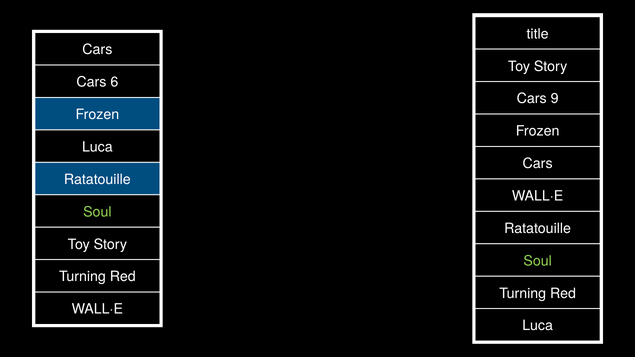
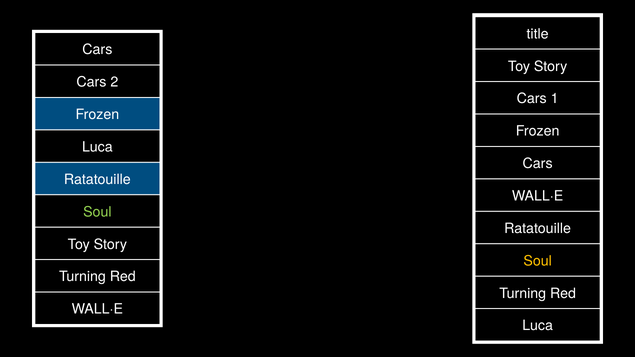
6: 6 -> 2 (114, 82)
9: 9 -> 1 (555, 99)
Soul colour: light green -> yellow (538, 261)
